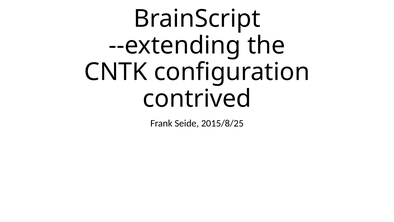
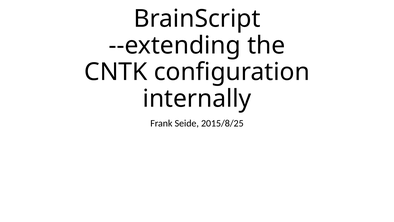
contrived: contrived -> internally (197, 98)
